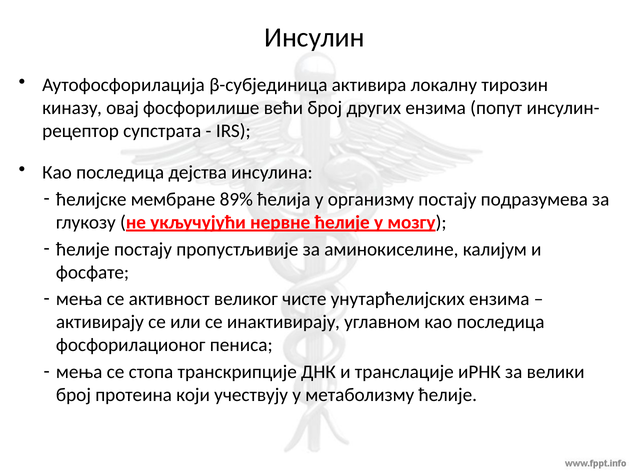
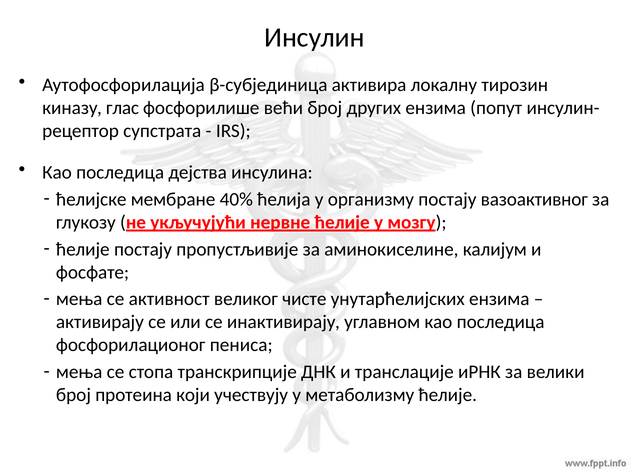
овај: овај -> глас (123, 108)
89%: 89% -> 40% (236, 200)
подразумева: подразумева -> вазоактивног (534, 200)
